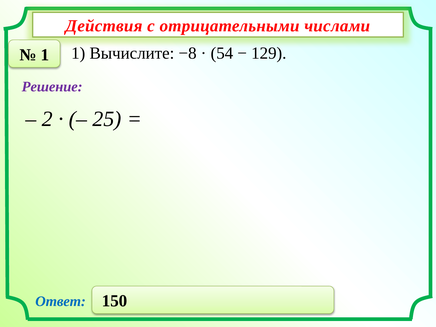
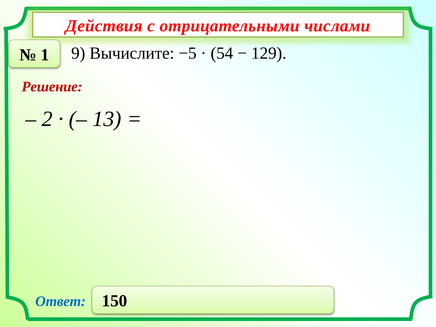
1 1: 1 -> 9 (78, 53)
−8: −8 -> −5 (188, 53)
Решение colour: purple -> red (52, 87)
25: 25 -> 13 (107, 119)
